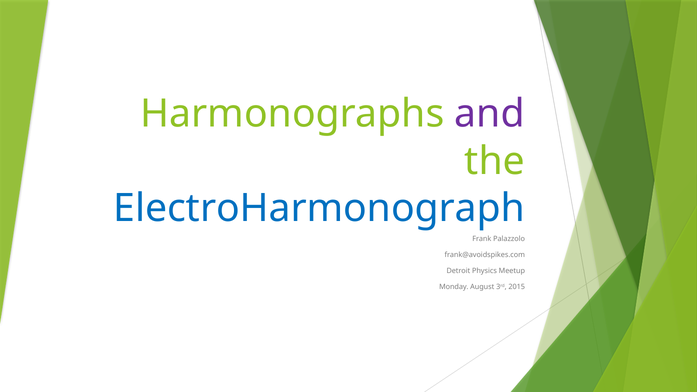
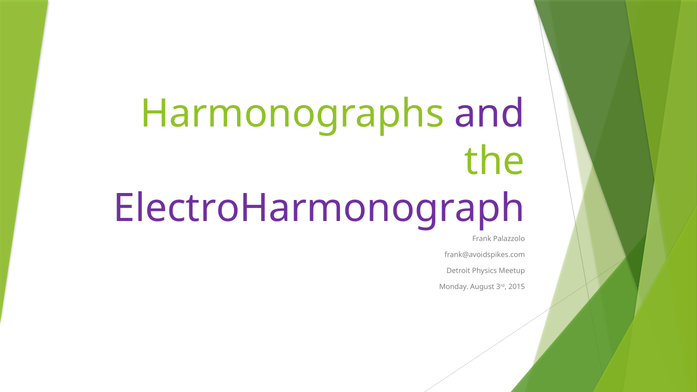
ElectroHarmonograph colour: blue -> purple (319, 208)
